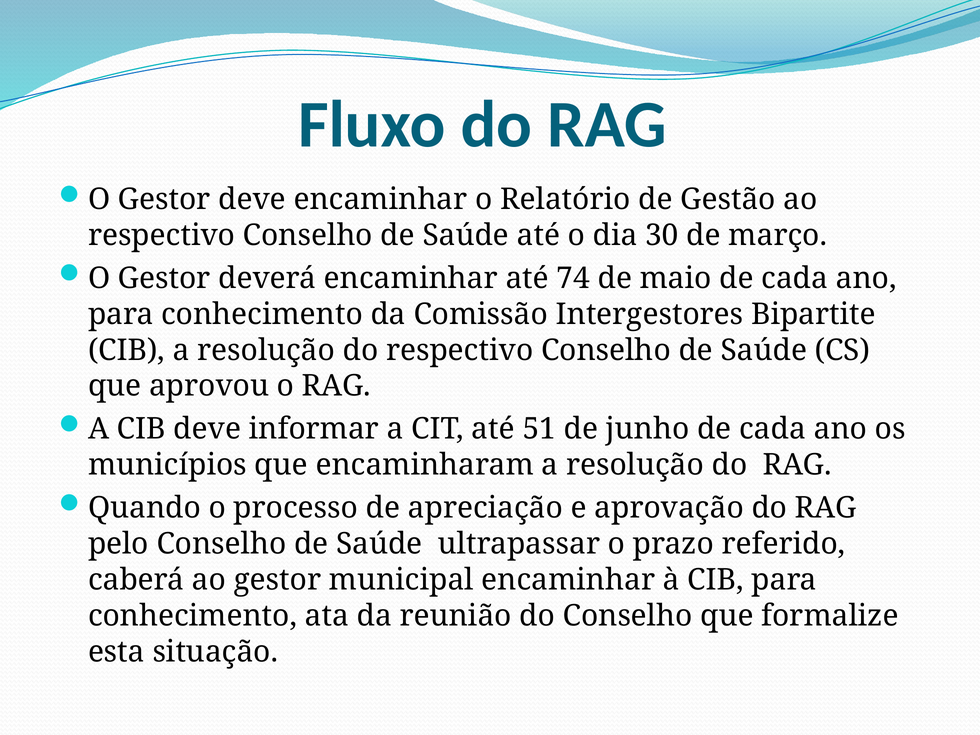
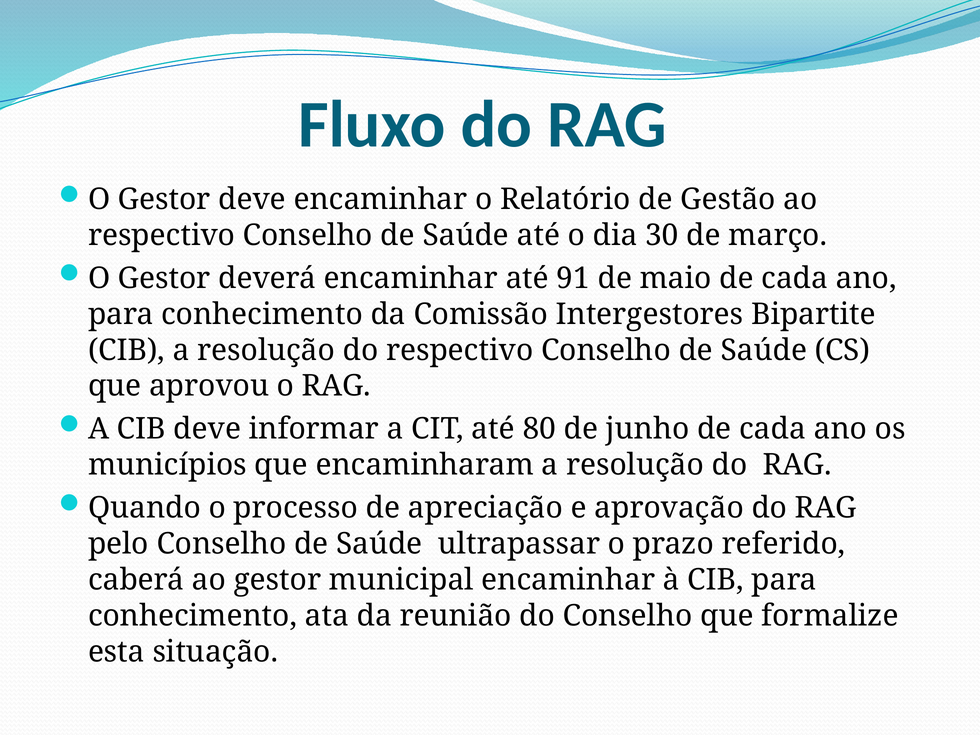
74: 74 -> 91 (573, 278)
51: 51 -> 80 (539, 429)
